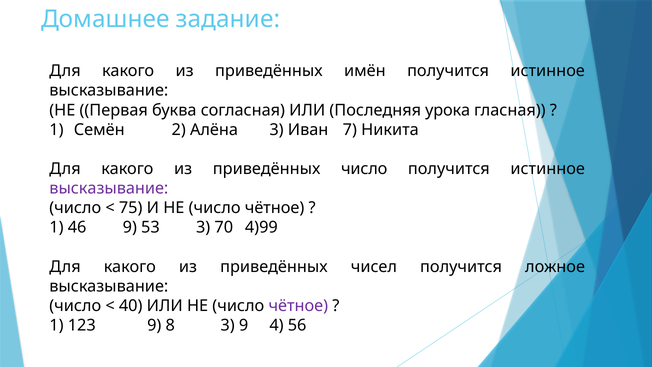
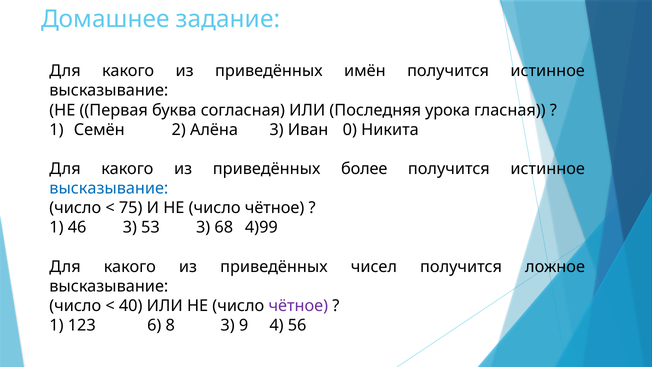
7: 7 -> 0 (350, 130)
приведённых число: число -> более (364, 169)
высказывание colour: purple -> blue (109, 188)
46 9: 9 -> 3 (130, 227)
70: 70 -> 68 (224, 227)
123 9: 9 -> 6 (154, 325)
